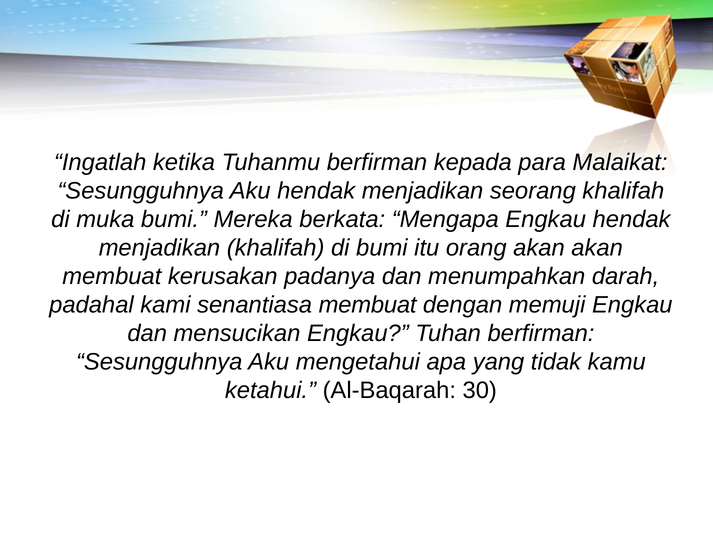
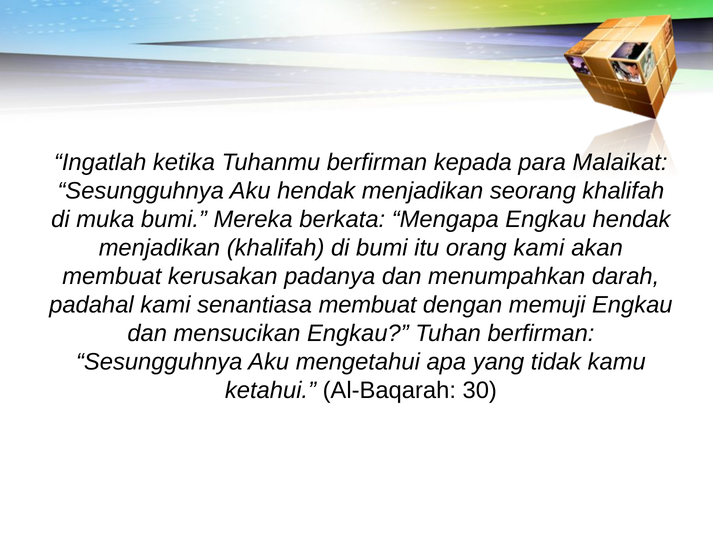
orang akan: akan -> kami (539, 248)
